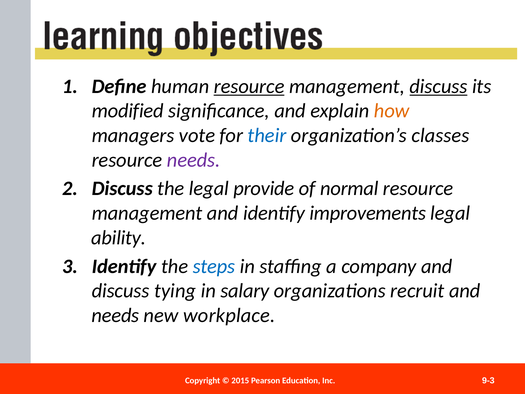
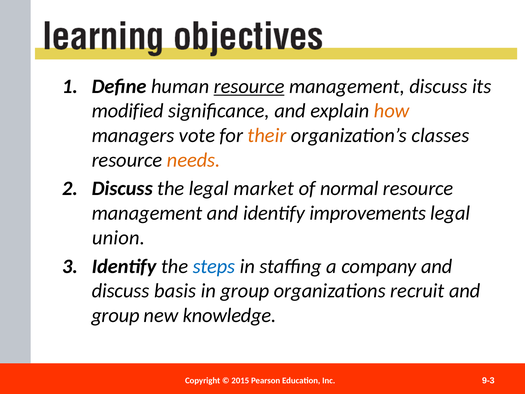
discuss underline: present -> none (438, 86)
their colour: blue -> orange (267, 135)
needs colour: purple -> orange (194, 160)
provide: provide -> market (264, 188)
ability: ability -> union (118, 237)
tying: tying -> basis (175, 291)
in salary: salary -> group (245, 291)
needs: needs -> group (115, 315)
workplace: workplace -> knowledge (230, 315)
